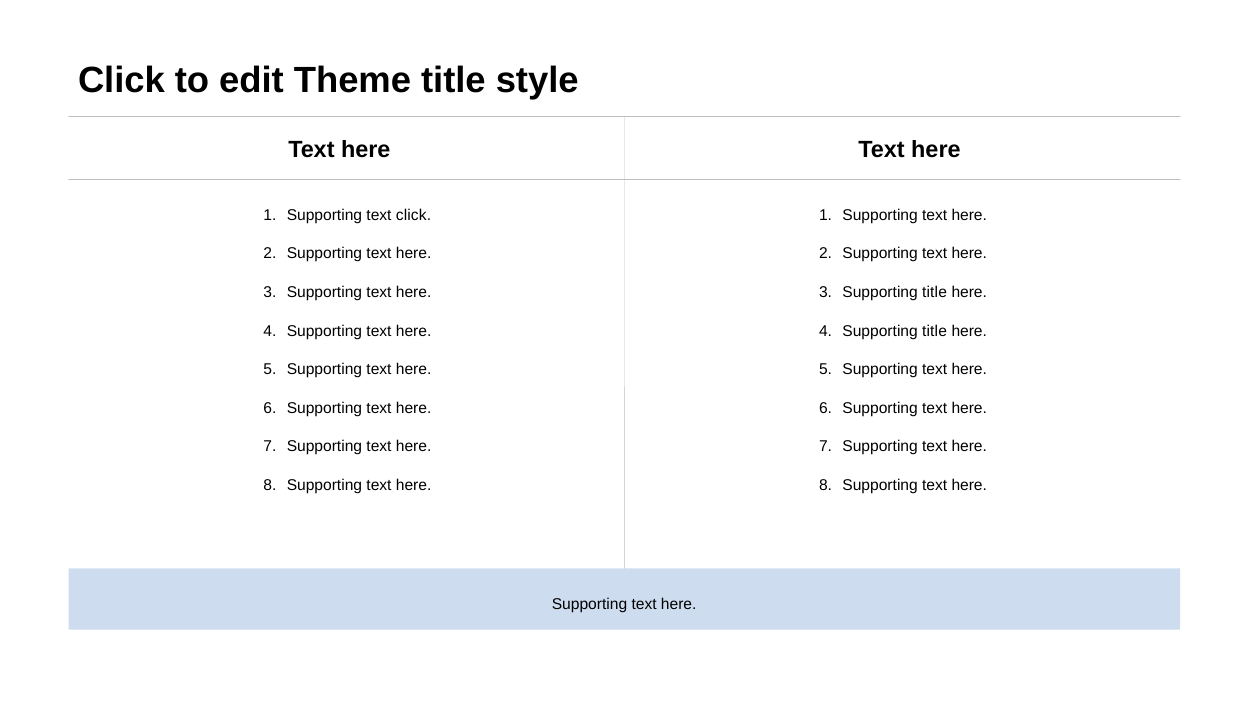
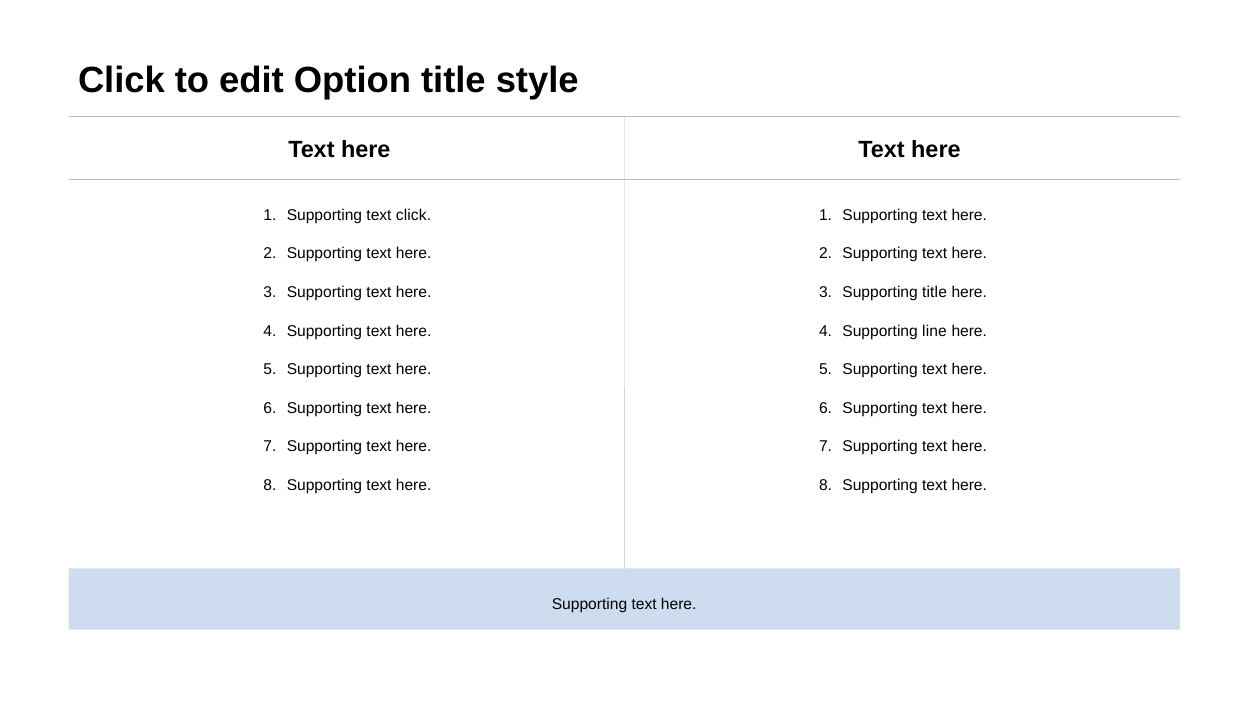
Theme: Theme -> Option (352, 81)
title: title -> line (935, 331)
